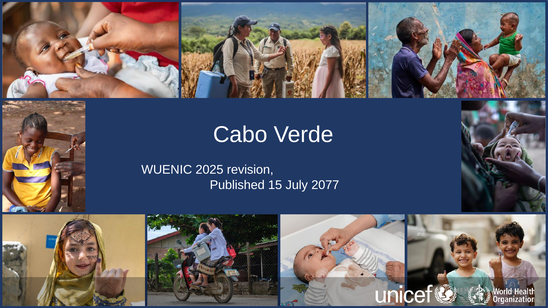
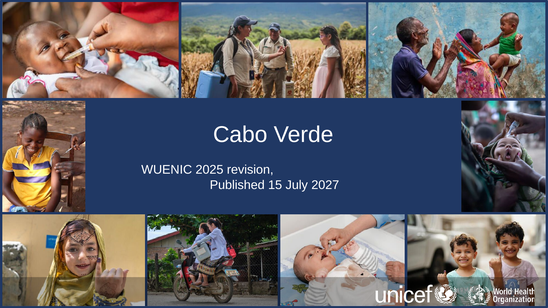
2077: 2077 -> 2027 (325, 185)
